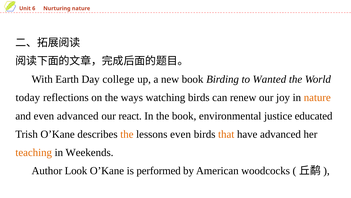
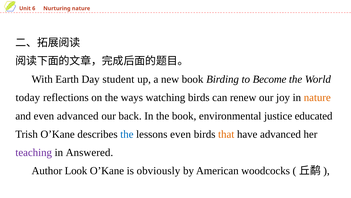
college: college -> student (118, 79)
Wanted: Wanted -> Become (270, 79)
react: react -> back (130, 116)
the colour: orange -> blue (127, 134)
teaching colour: orange -> purple (34, 152)
Weekends: Weekends -> Answered (89, 152)
performed: performed -> obviously (158, 170)
